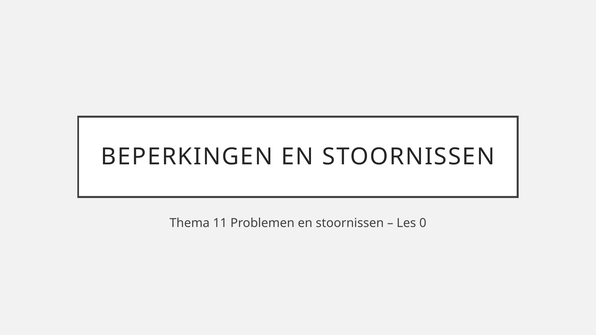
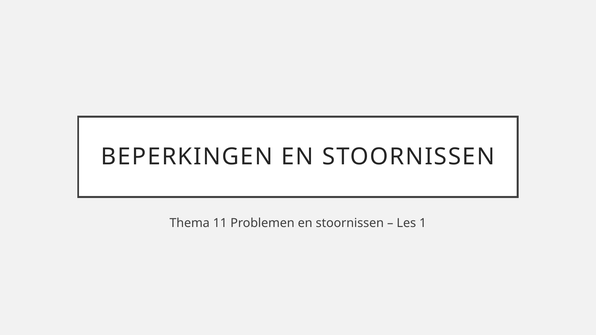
0: 0 -> 1 (423, 223)
